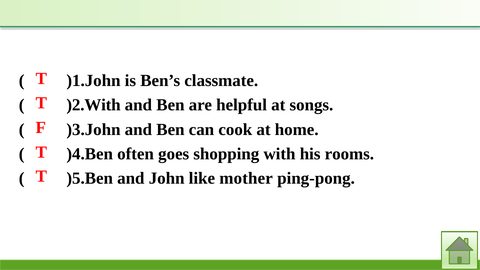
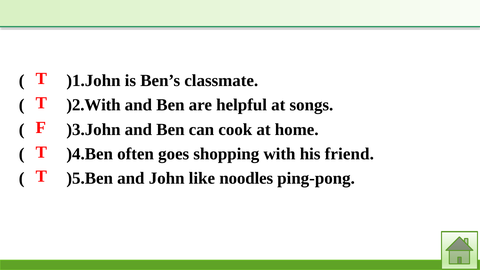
rooms: rooms -> friend (349, 154)
mother: mother -> noodles (246, 178)
